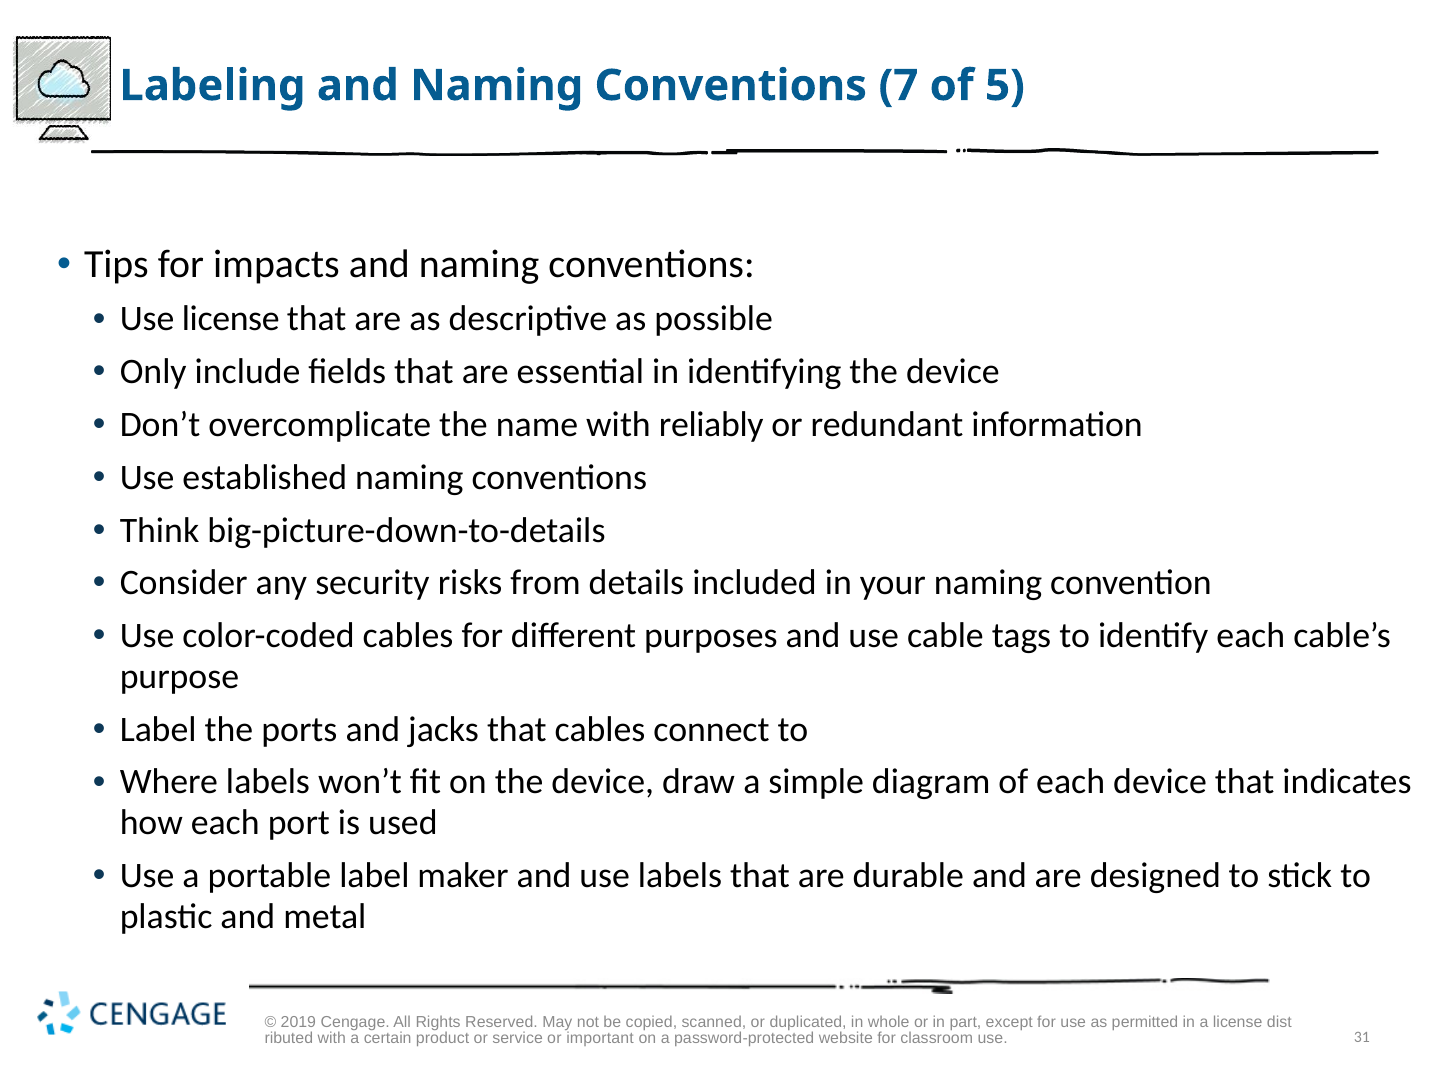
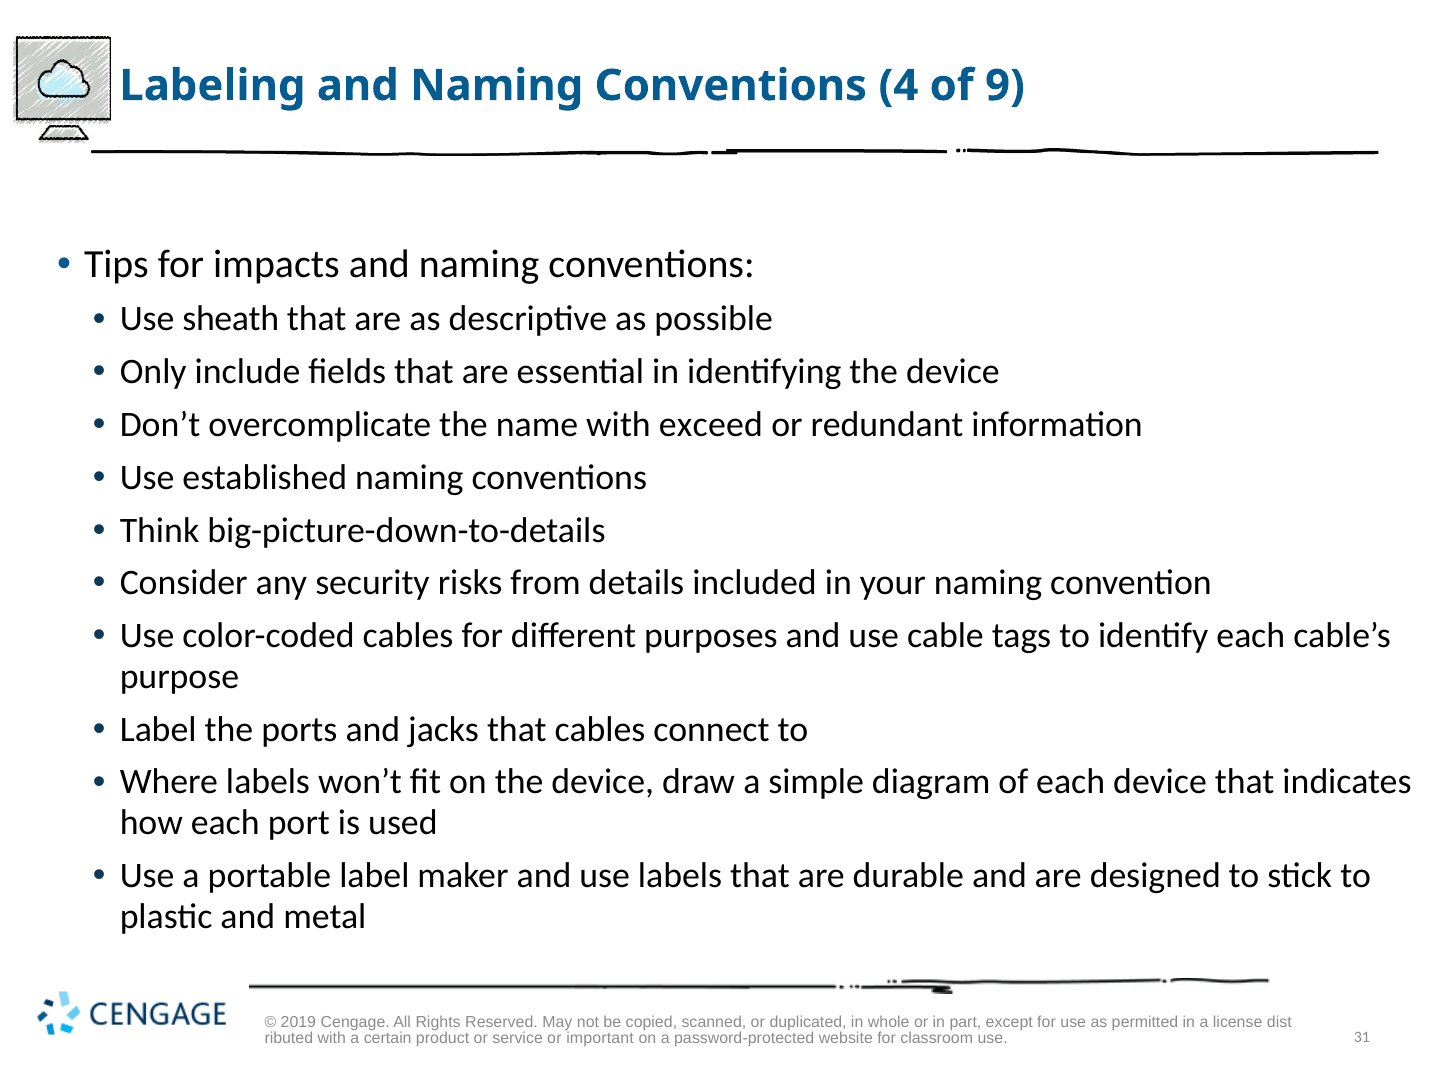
7: 7 -> 4 (898, 86)
5: 5 -> 9 (1005, 86)
Use license: license -> sheath (231, 319)
reliably: reliably -> exceed (711, 425)
